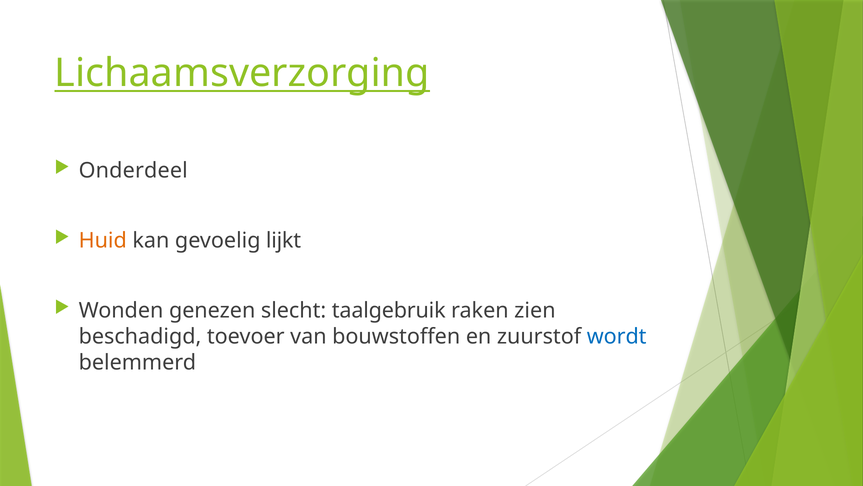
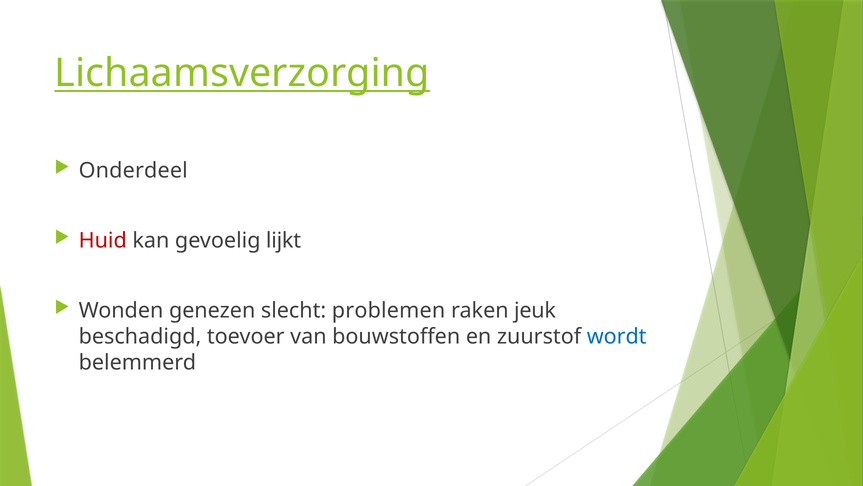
Huid colour: orange -> red (103, 240)
taalgebruik: taalgebruik -> problemen (389, 310)
zien: zien -> jeuk (535, 310)
